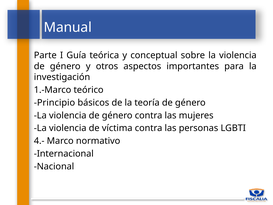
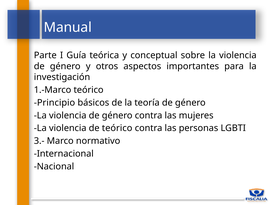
de víctima: víctima -> teórico (117, 128)
4.-: 4.- -> 3.- (39, 141)
